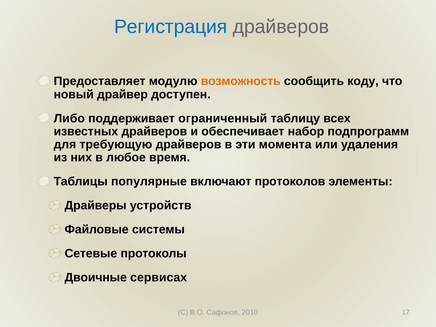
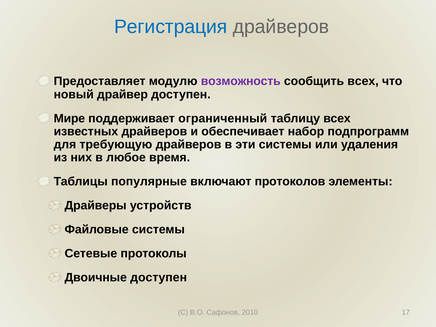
возможность colour: orange -> purple (241, 81)
сообщить коду: коду -> всех (363, 81)
Либо: Либо -> Мире (69, 118)
эти момента: момента -> системы (285, 145)
Двоичные сервисах: сервисах -> доступен (159, 278)
